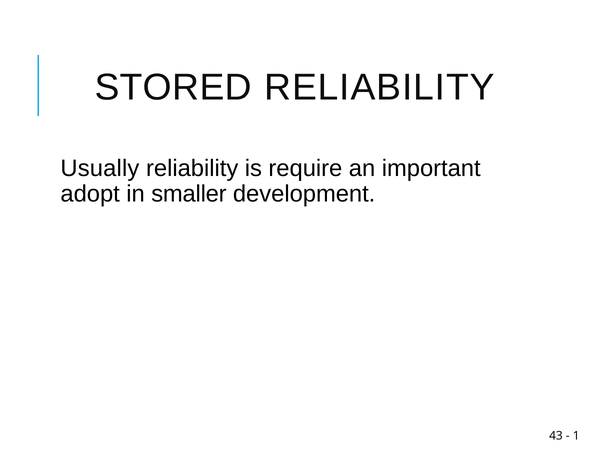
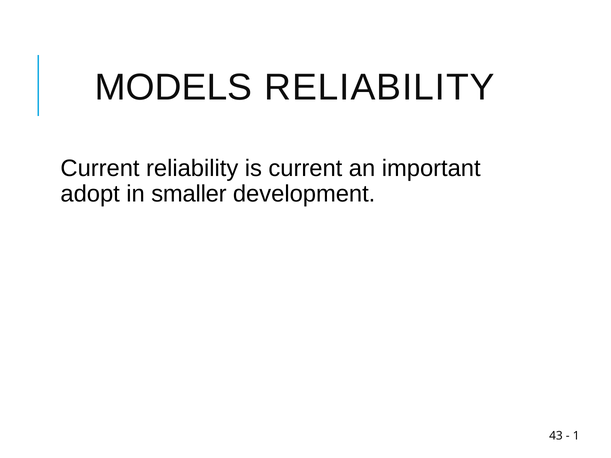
STORED: STORED -> MODELS (173, 88)
Usually: Usually -> Current (100, 169)
is require: require -> current (305, 169)
